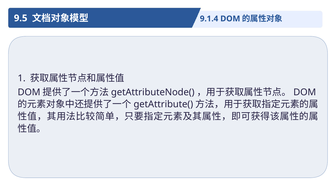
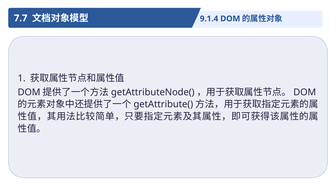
9.5: 9.5 -> 7.7 (21, 18)
